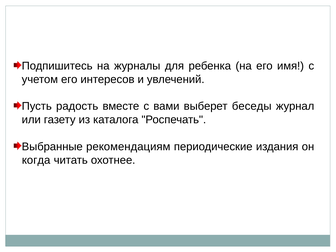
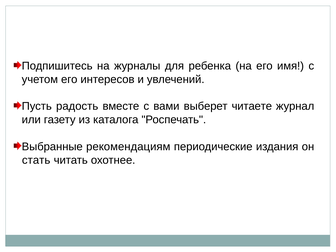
беседы: беседы -> читаете (252, 106)
когда: когда -> стать (36, 160)
